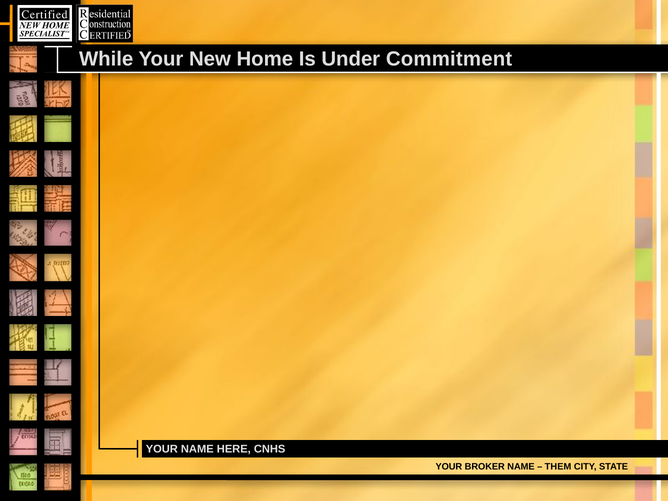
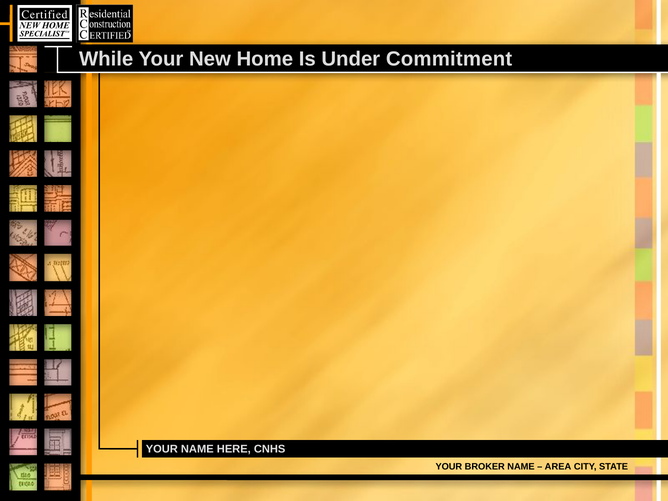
THEM: THEM -> AREA (558, 467)
